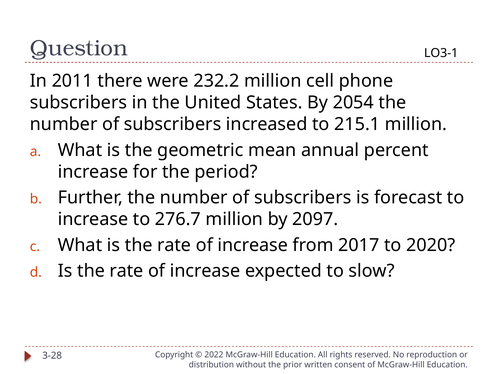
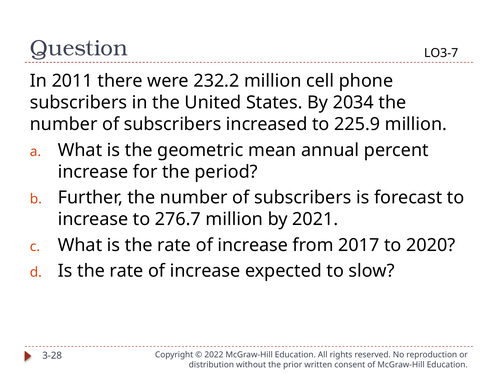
LO3-1: LO3-1 -> LO3-7 (441, 53)
2054: 2054 -> 2034 (353, 103)
215.1: 215.1 -> 225.9 (357, 124)
2097: 2097 -> 2021 (315, 219)
